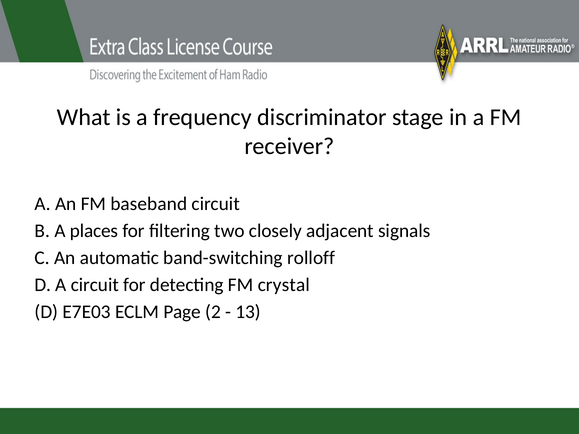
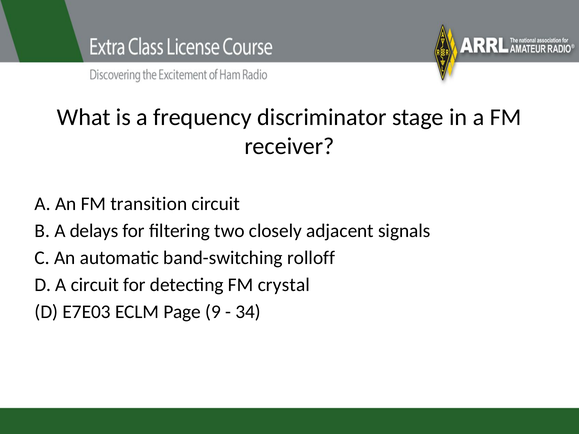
baseband: baseband -> transition (149, 204)
places: places -> delays (94, 231)
2: 2 -> 9 (213, 312)
13: 13 -> 34 (248, 312)
